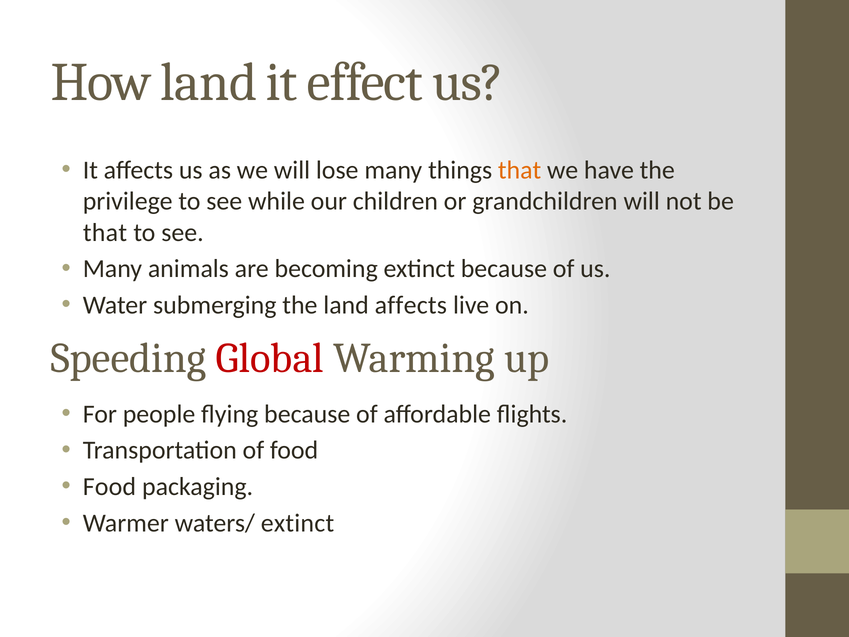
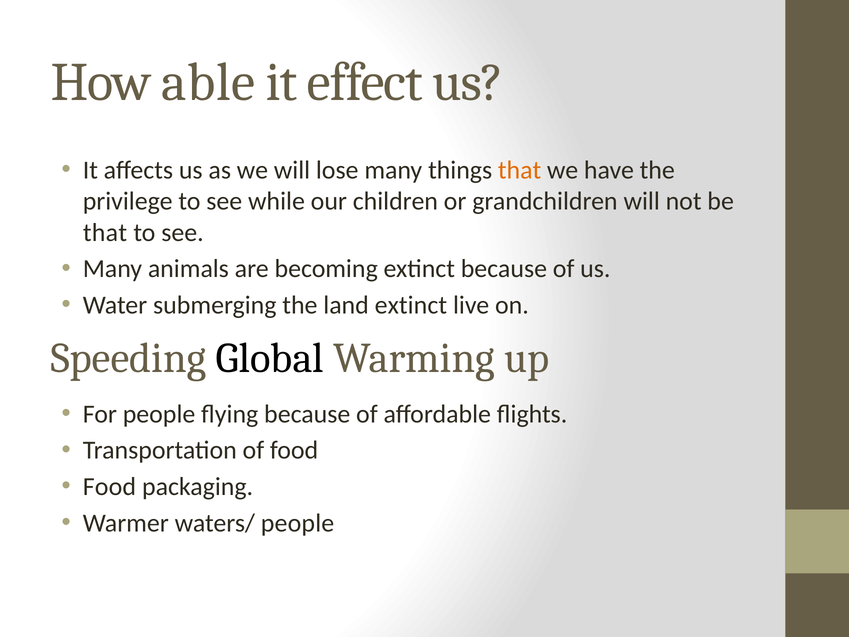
How land: land -> able (208, 82)
land affects: affects -> extinct (411, 305)
Global colour: red -> black (270, 358)
waters/ extinct: extinct -> people (298, 523)
